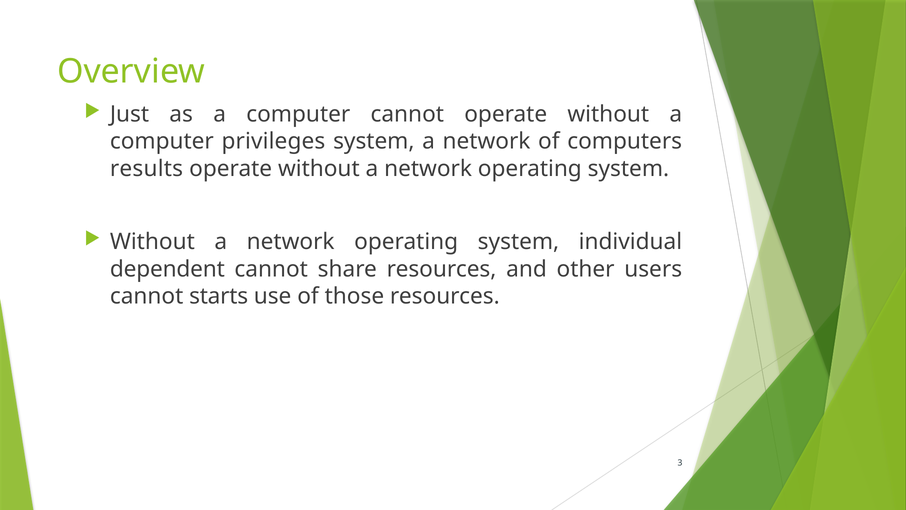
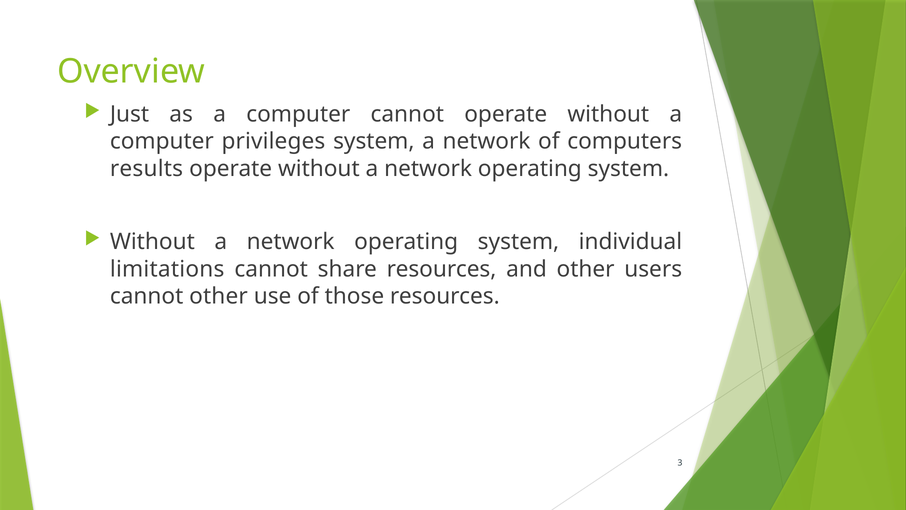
dependent: dependent -> limitations (167, 269)
cannot starts: starts -> other (218, 296)
